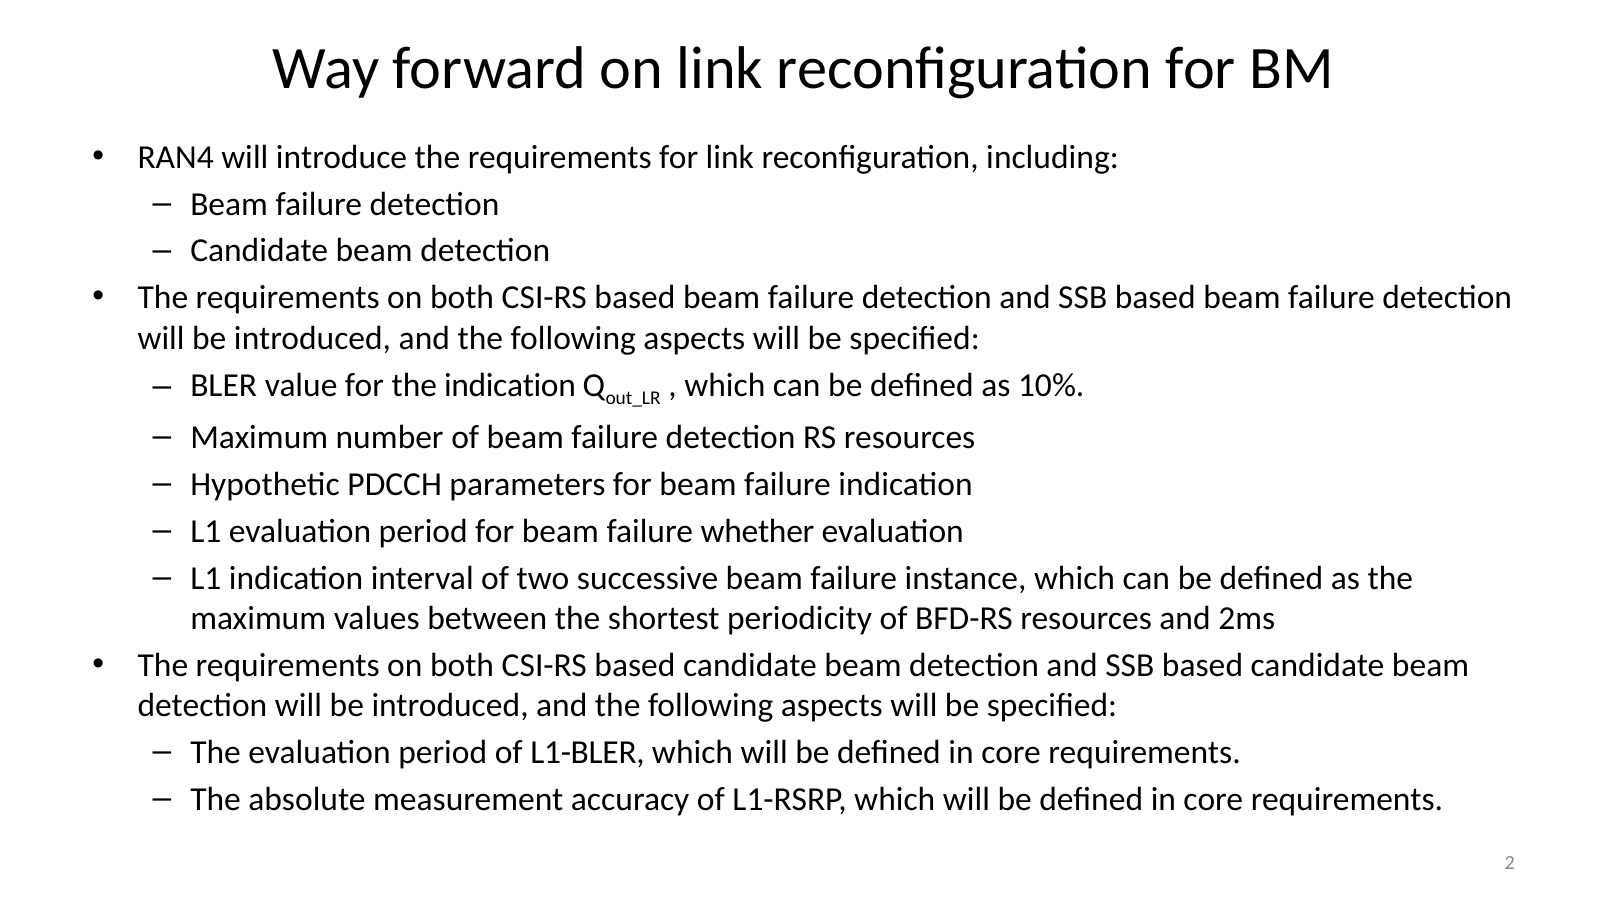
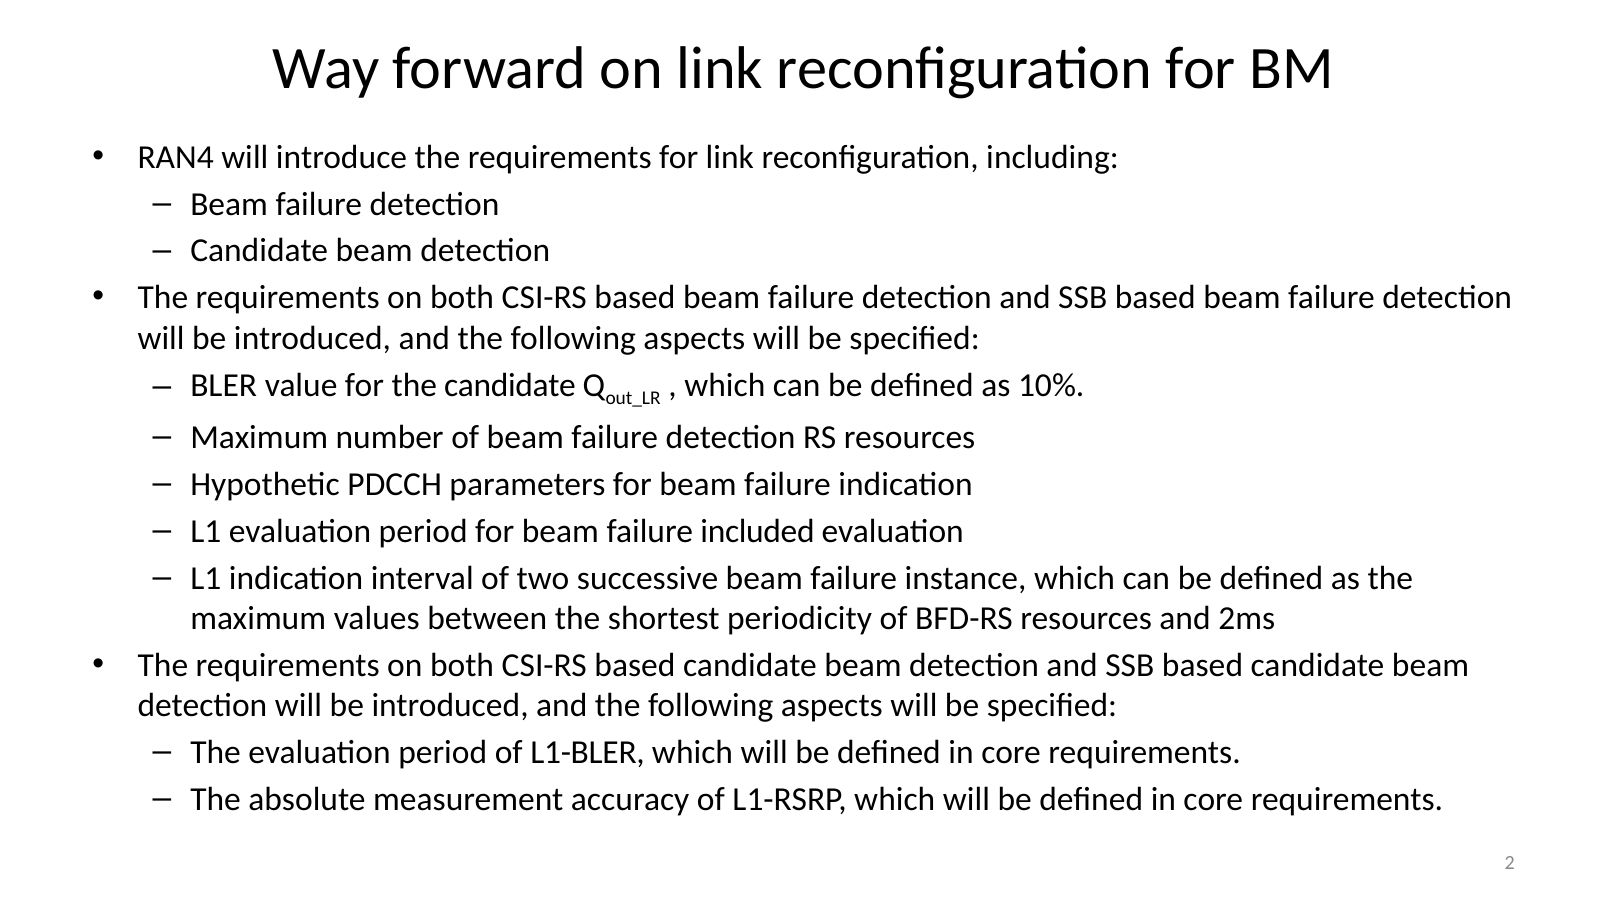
the indication: indication -> candidate (510, 385)
whether: whether -> included (758, 531)
